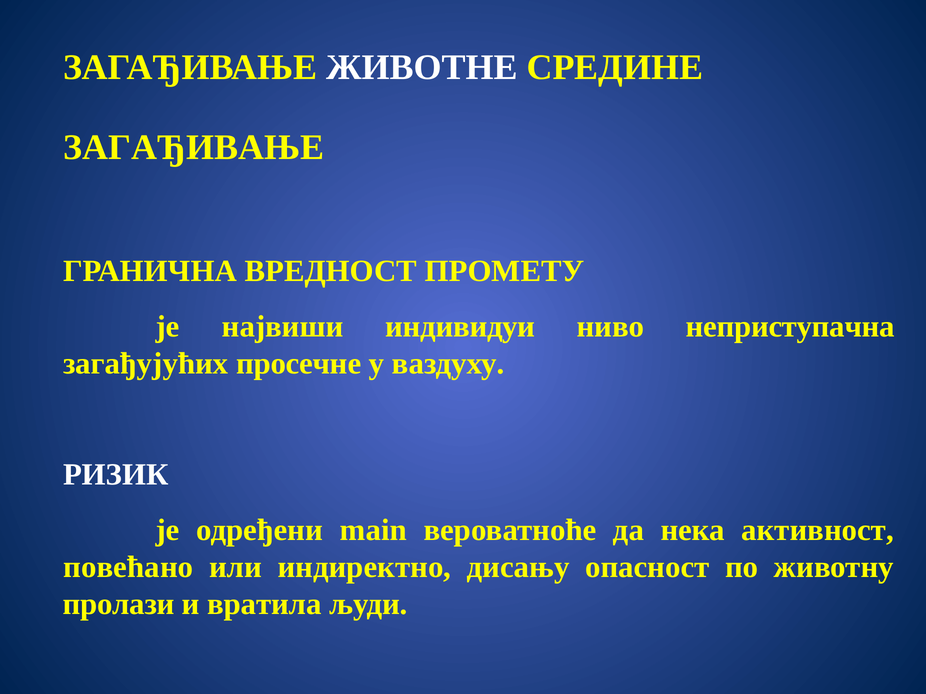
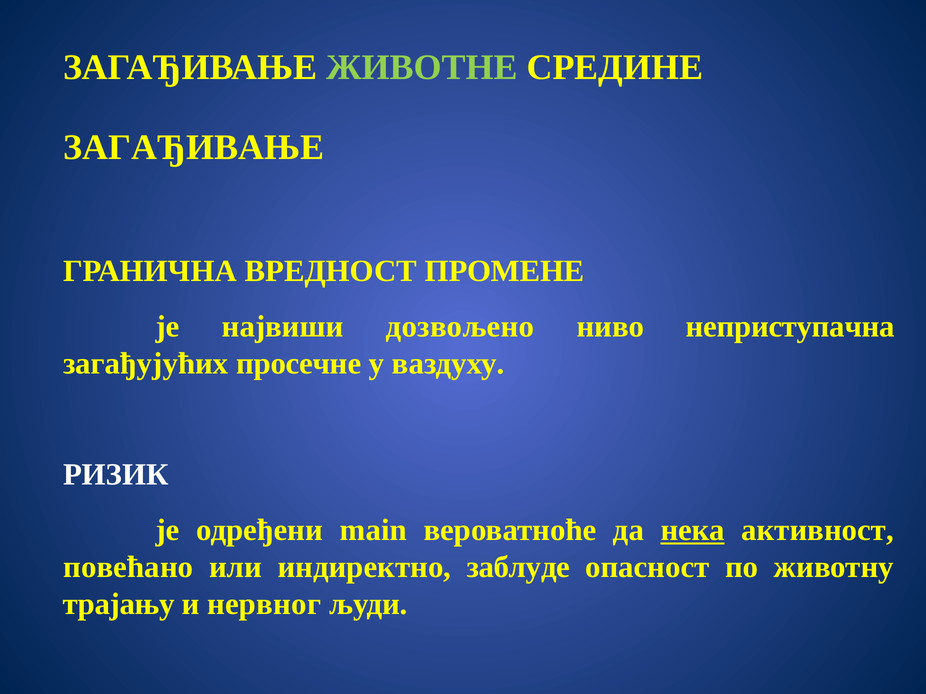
ЖИВОТНЕ colour: white -> light green (422, 67)
ПРОМЕТУ: ПРОМЕТУ -> ПРОМЕНЕ (505, 271)
индивидуи: индивидуи -> дозвољено (460, 327)
нека underline: none -> present (693, 530)
дисању: дисању -> заблуде (518, 568)
пролази: пролази -> трајању (119, 605)
вратила: вратила -> нервног (264, 605)
